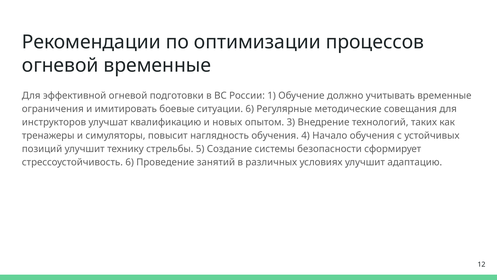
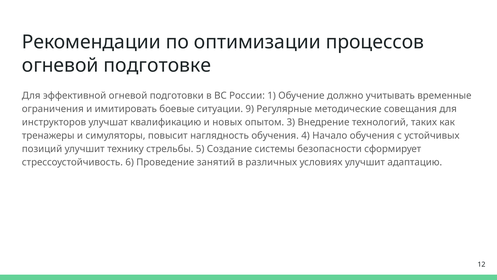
огневой временные: временные -> подготовке (157, 65)
ситуации 6: 6 -> 9 (250, 109)
